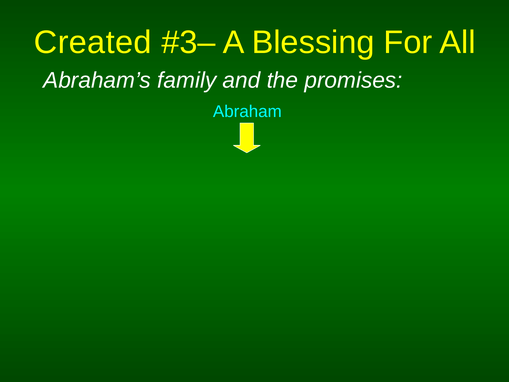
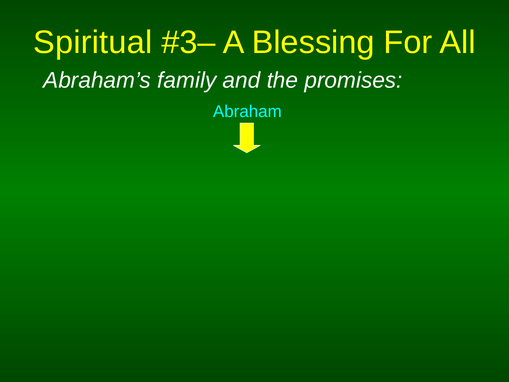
Created: Created -> Spiritual (93, 43)
